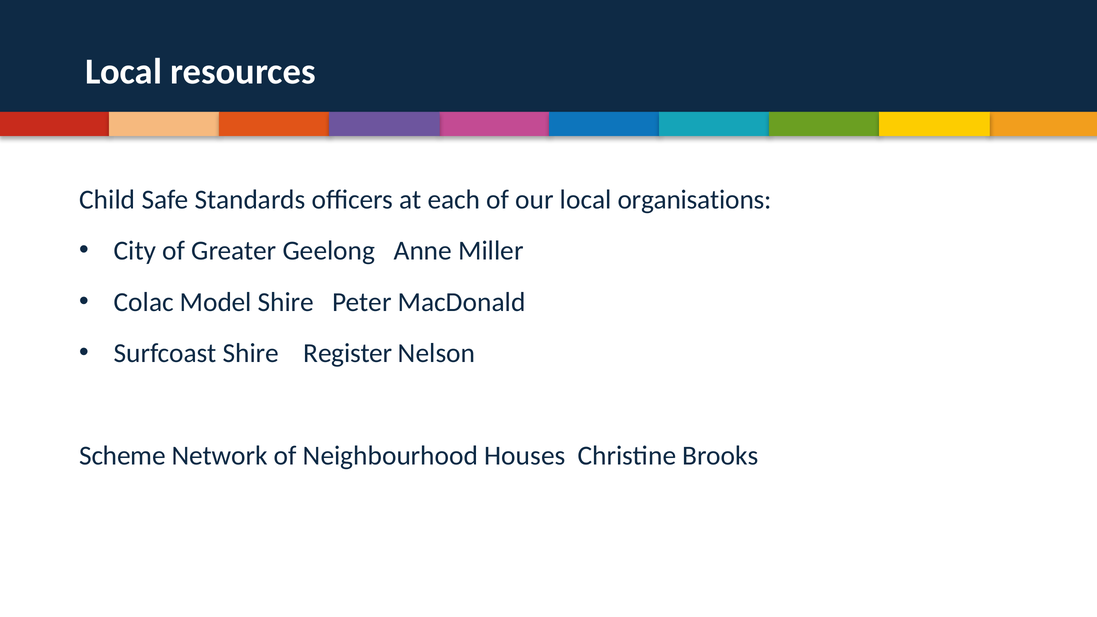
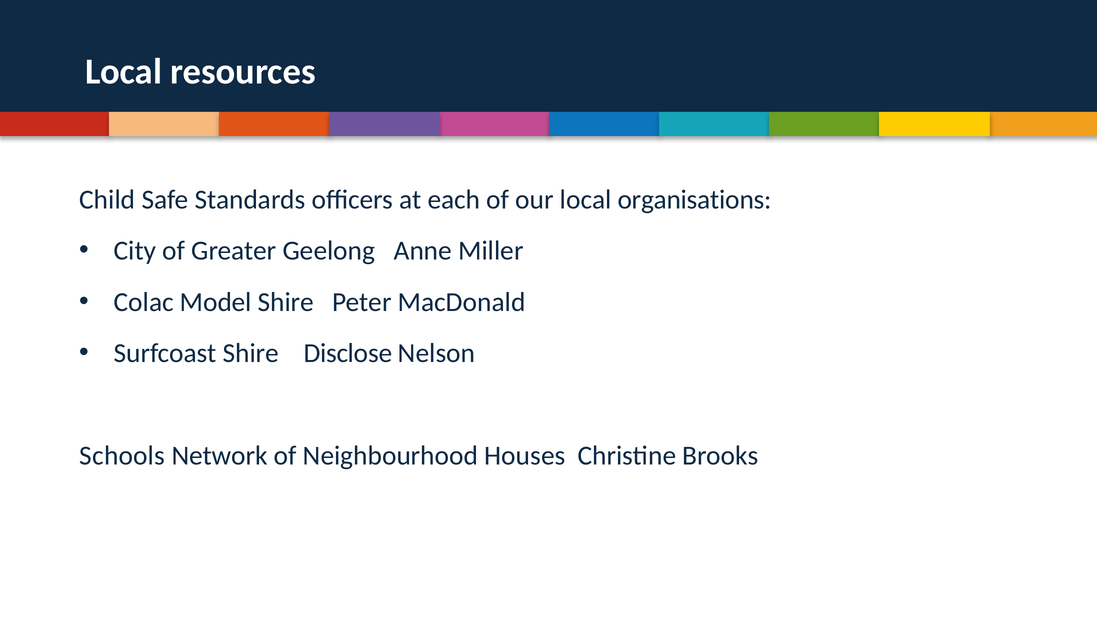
Register: Register -> Disclose (348, 353)
Scheme: Scheme -> Schools (122, 456)
